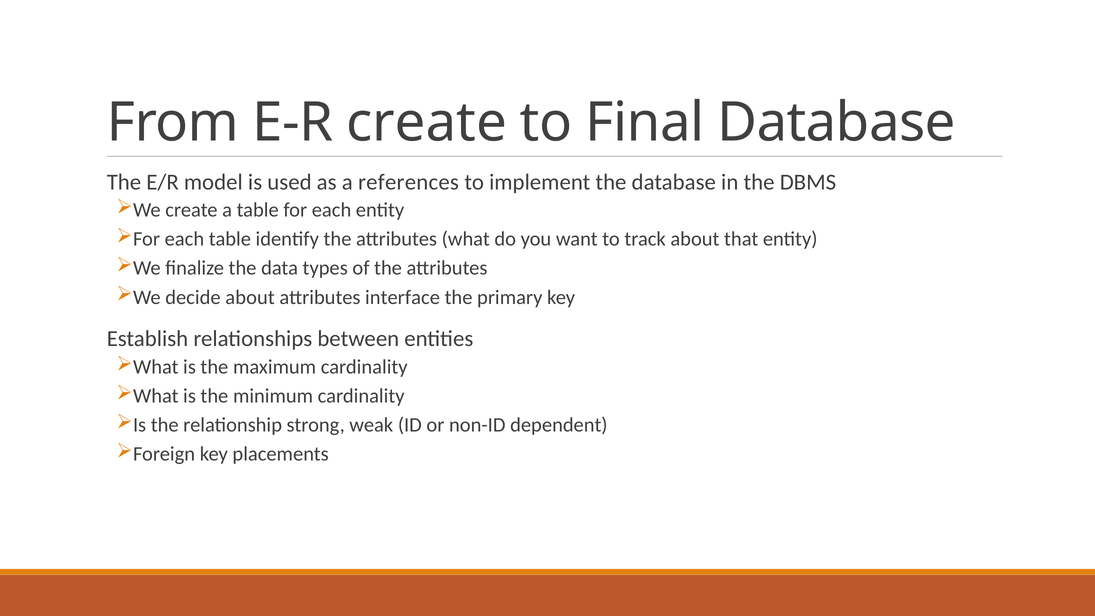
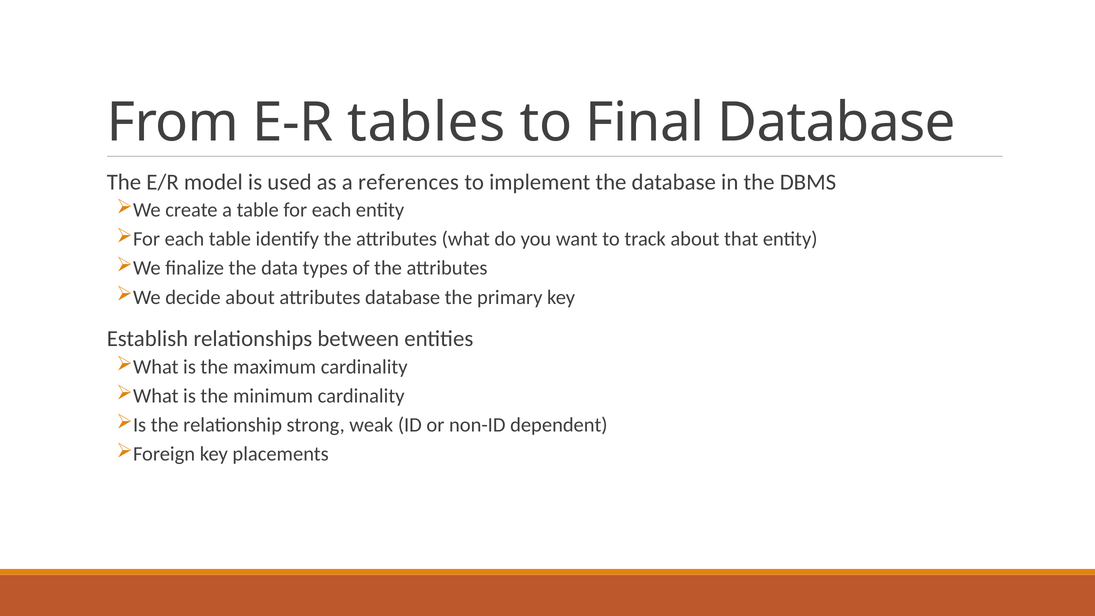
E-R create: create -> tables (426, 123)
attributes interface: interface -> database (403, 297)
